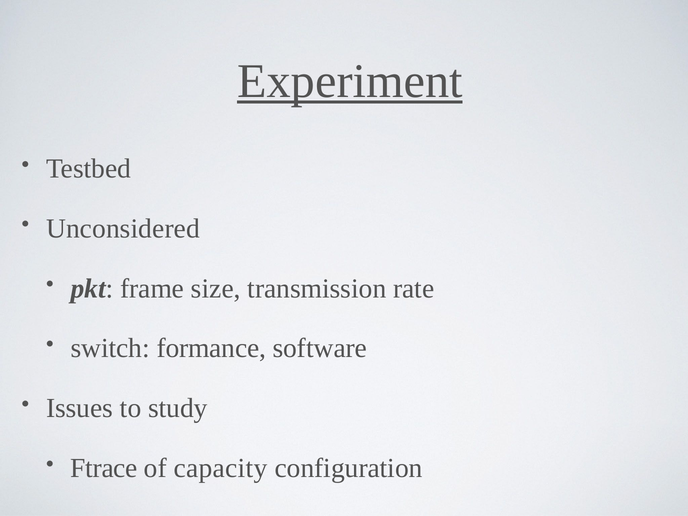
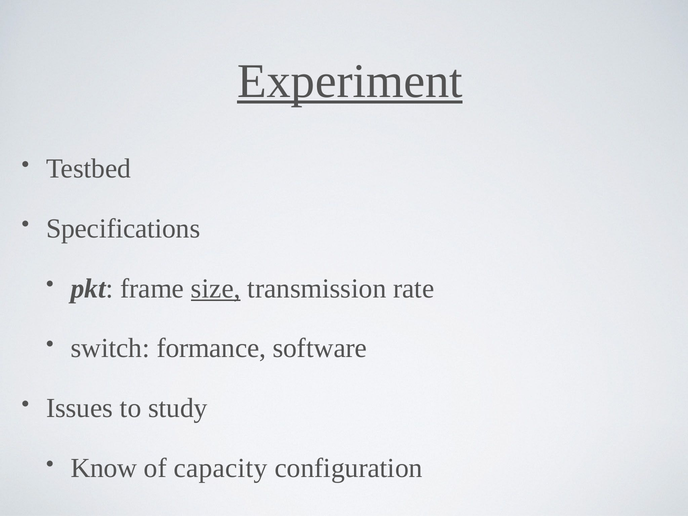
Unconsidered: Unconsidered -> Specifications (123, 229)
size underline: none -> present (216, 288)
Ftrace: Ftrace -> Know (104, 468)
